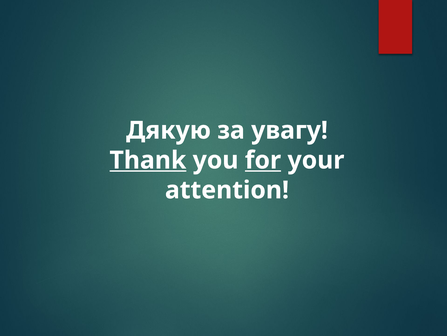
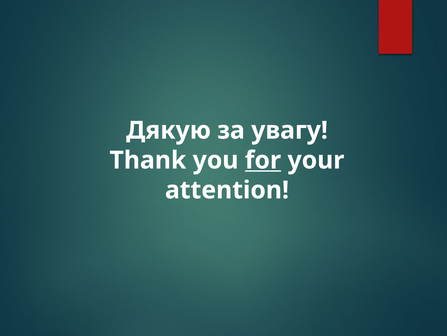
Thank underline: present -> none (148, 160)
